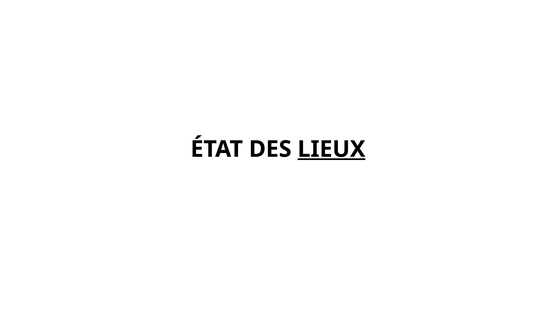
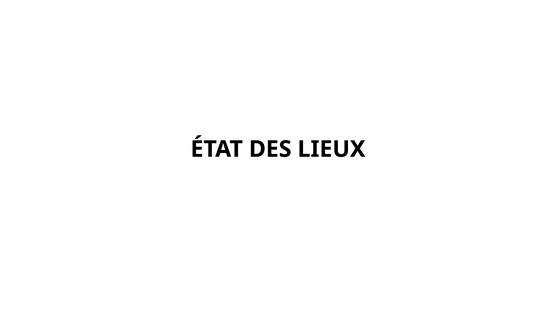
LIEUX underline: present -> none (331, 149)
